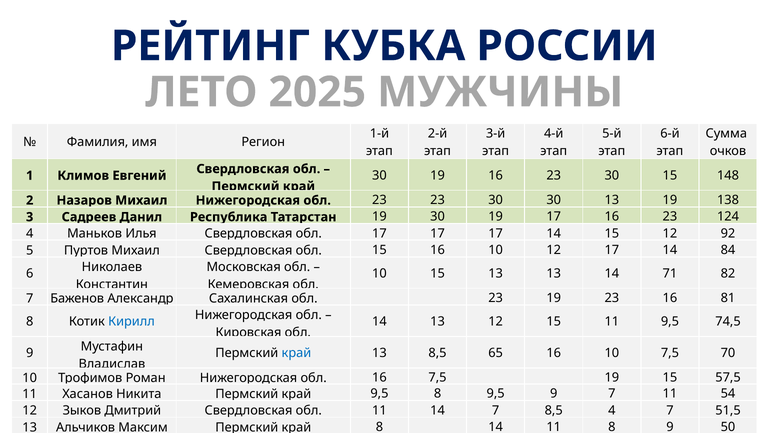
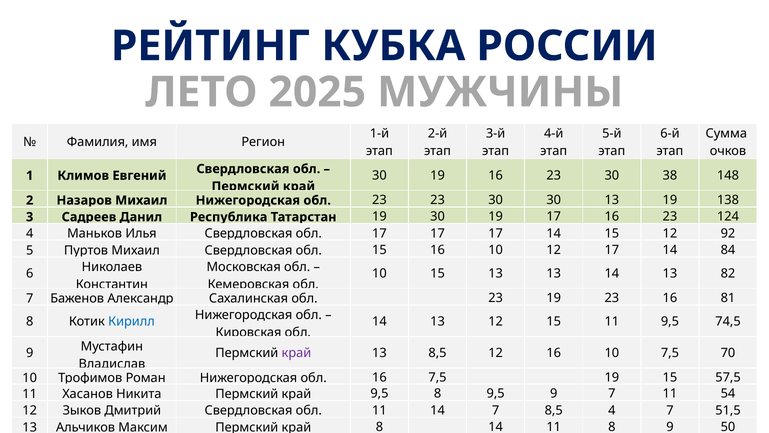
30 15: 15 -> 38 (670, 175)
13 14 71: 71 -> 13 (670, 273)
край colour: blue -> purple (296, 353)
8,5 65: 65 -> 12 (496, 353)
